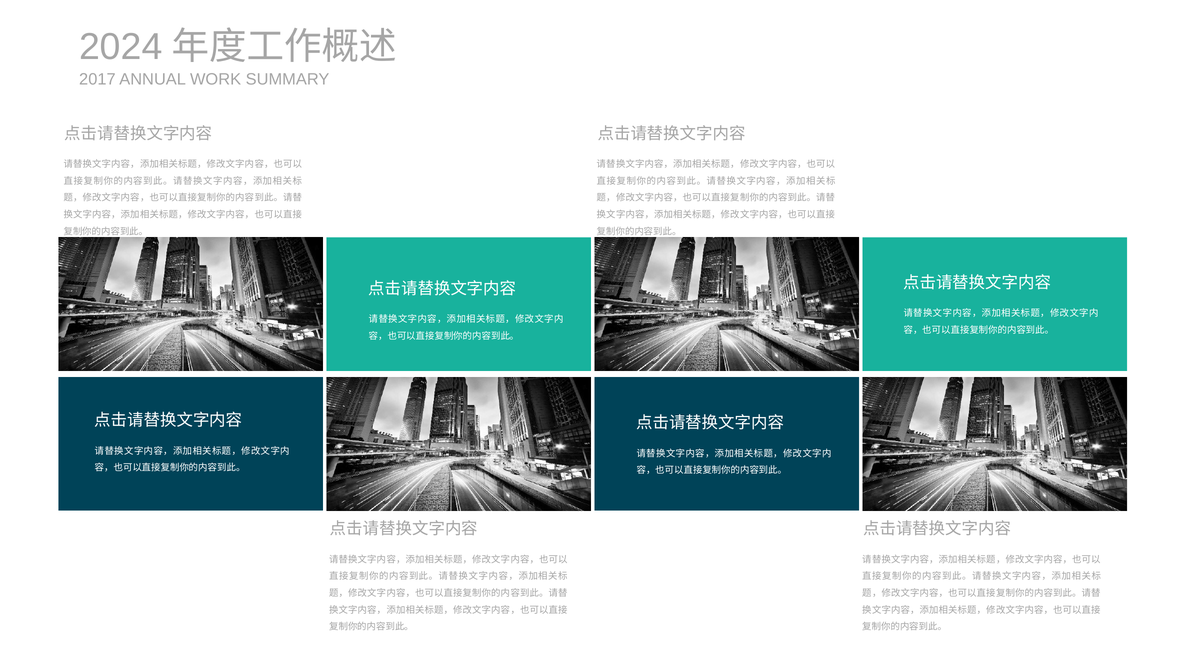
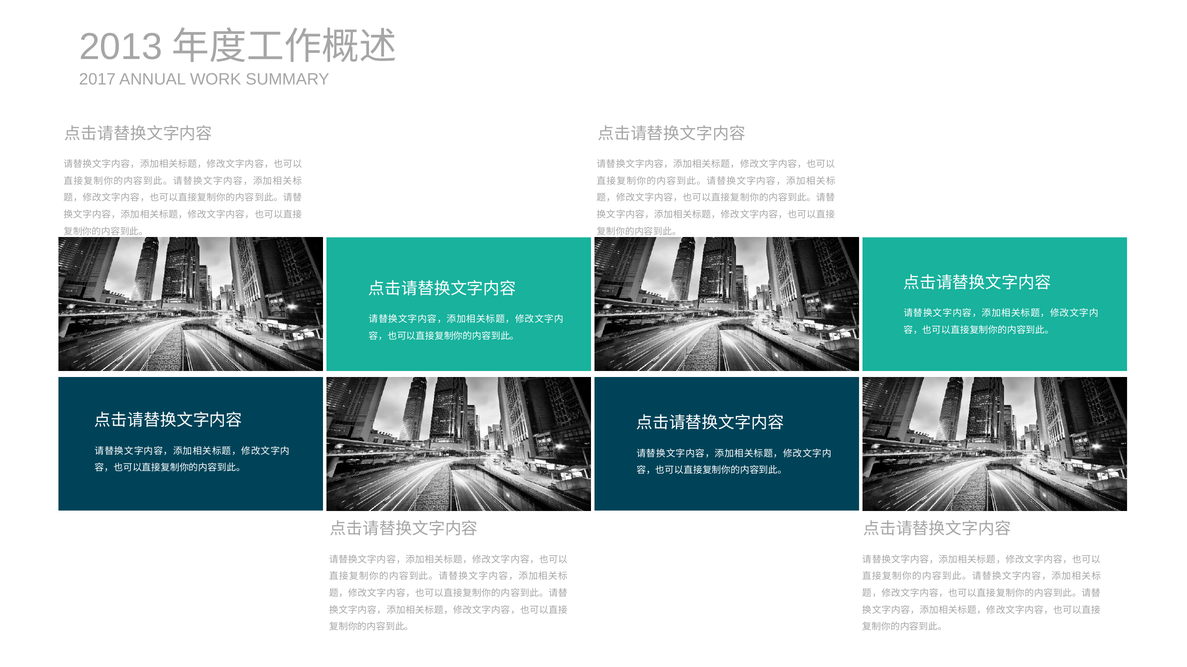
2024: 2024 -> 2013 (121, 47)
